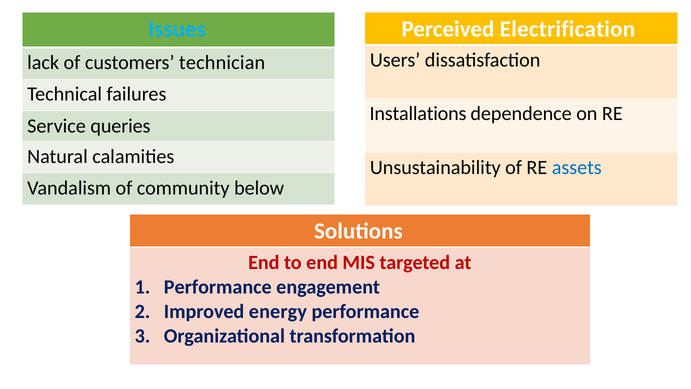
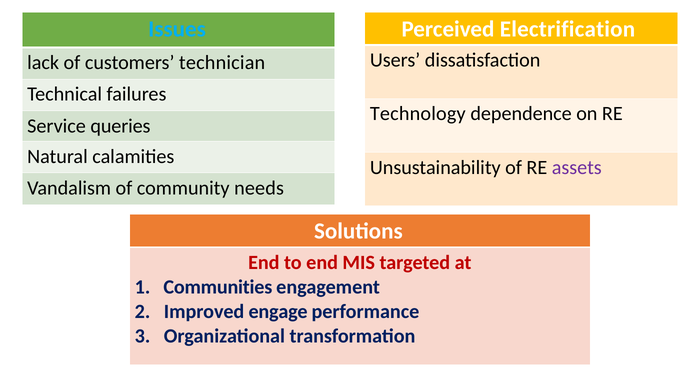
Installations: Installations -> Technology (418, 114)
assets colour: blue -> purple (577, 167)
below: below -> needs (259, 188)
Performance: Performance -> Communities (218, 287)
energy: energy -> engage (278, 311)
